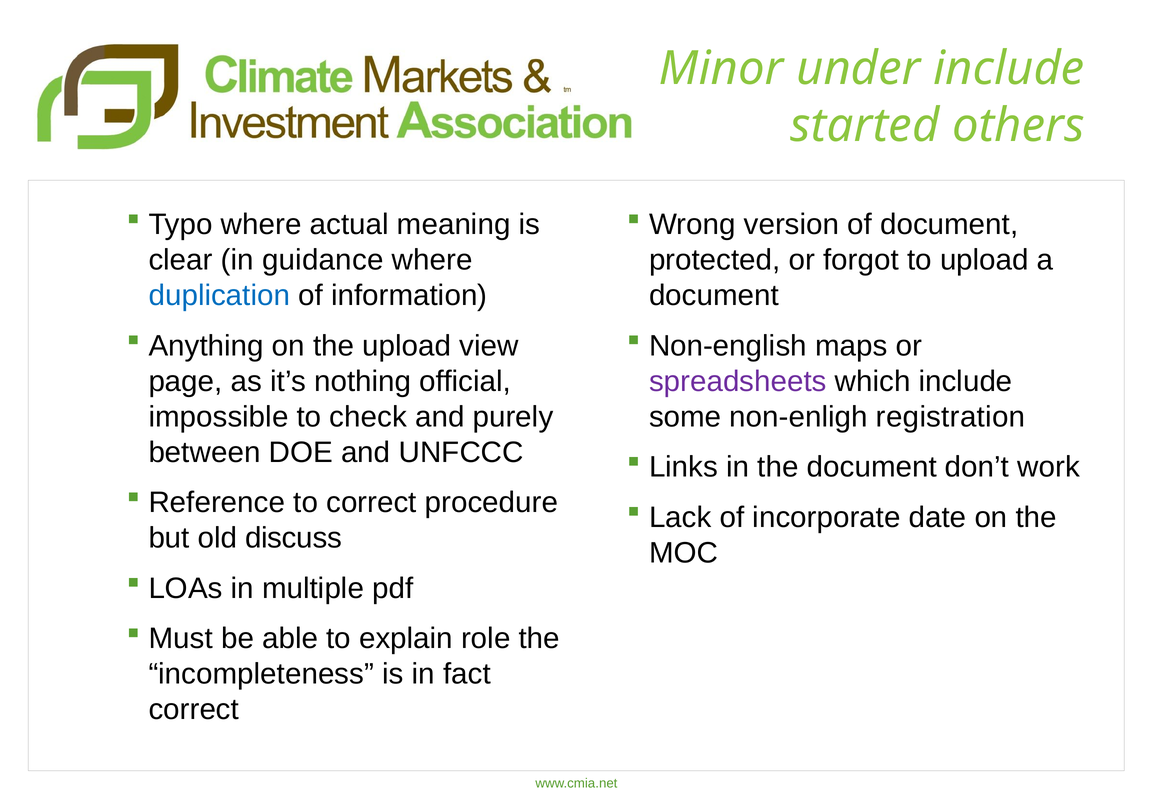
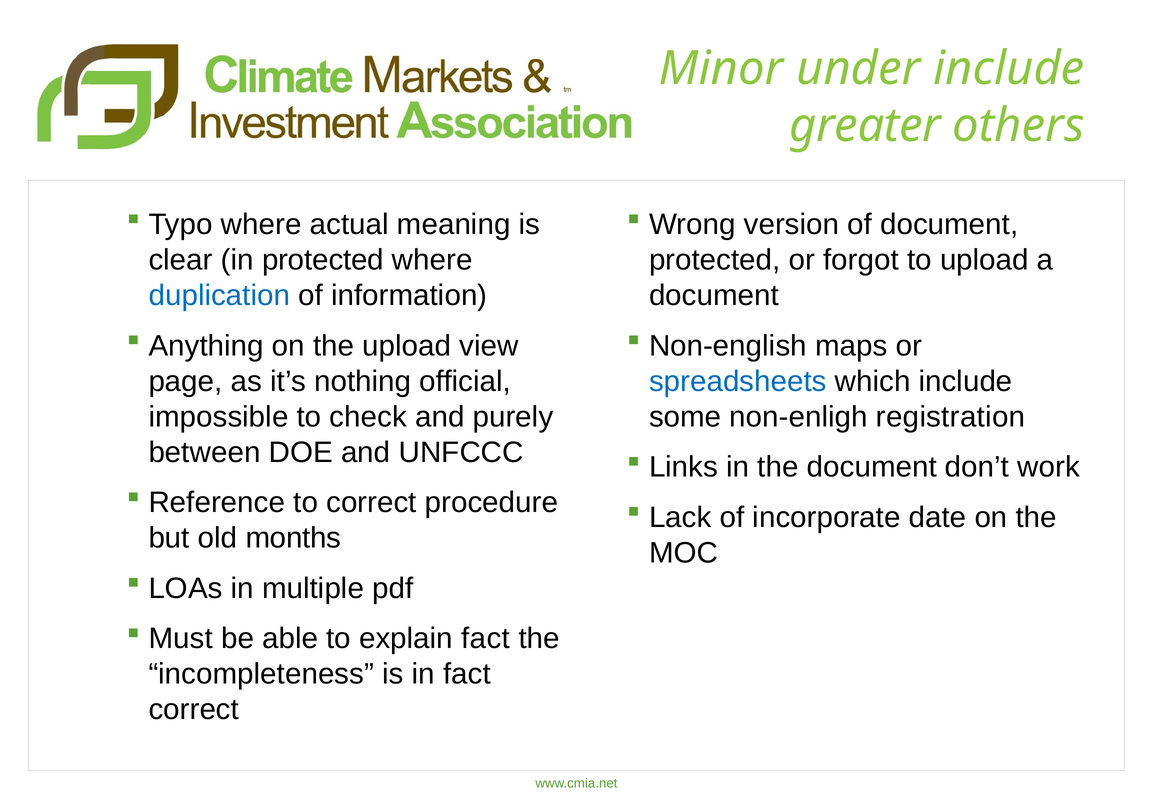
started: started -> greater (865, 126)
in guidance: guidance -> protected (323, 260)
spreadsheets colour: purple -> blue (738, 381)
discuss: discuss -> months (293, 538)
explain role: role -> fact (486, 639)
